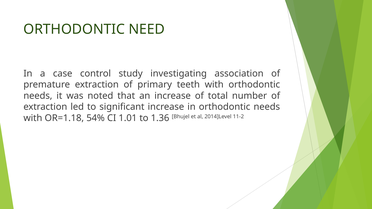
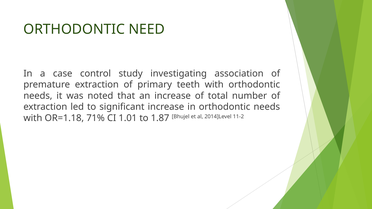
54%: 54% -> 71% (96, 118)
1.36: 1.36 -> 1.87 (160, 118)
